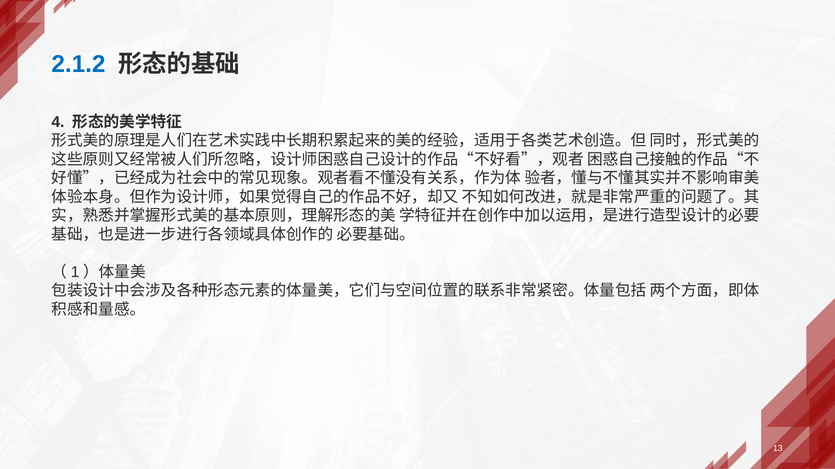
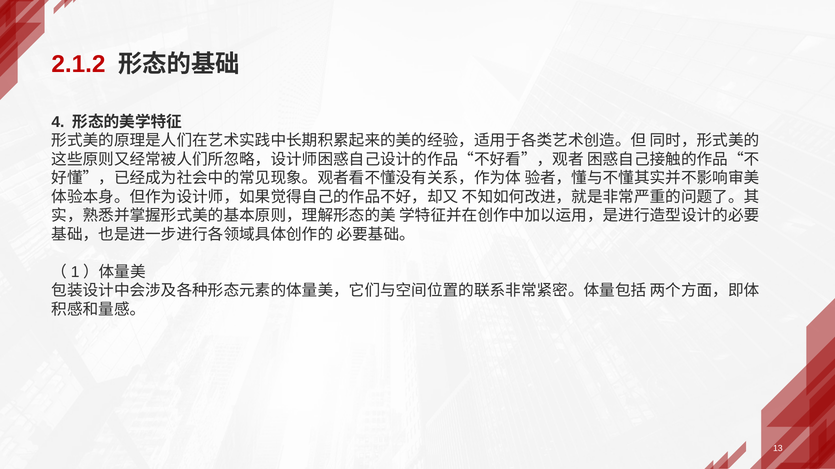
2.1.2 colour: blue -> red (78, 64)
